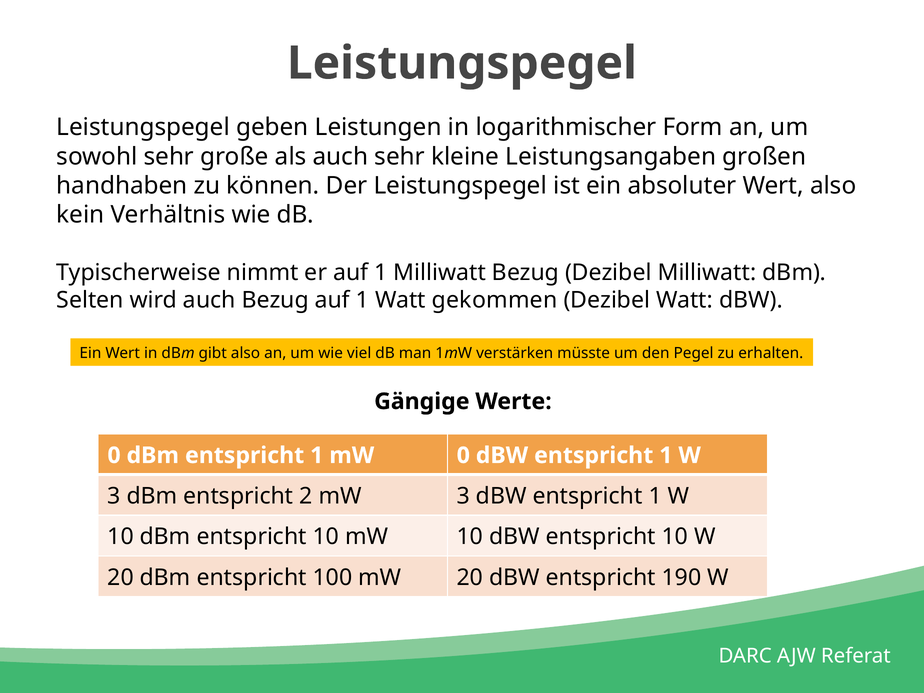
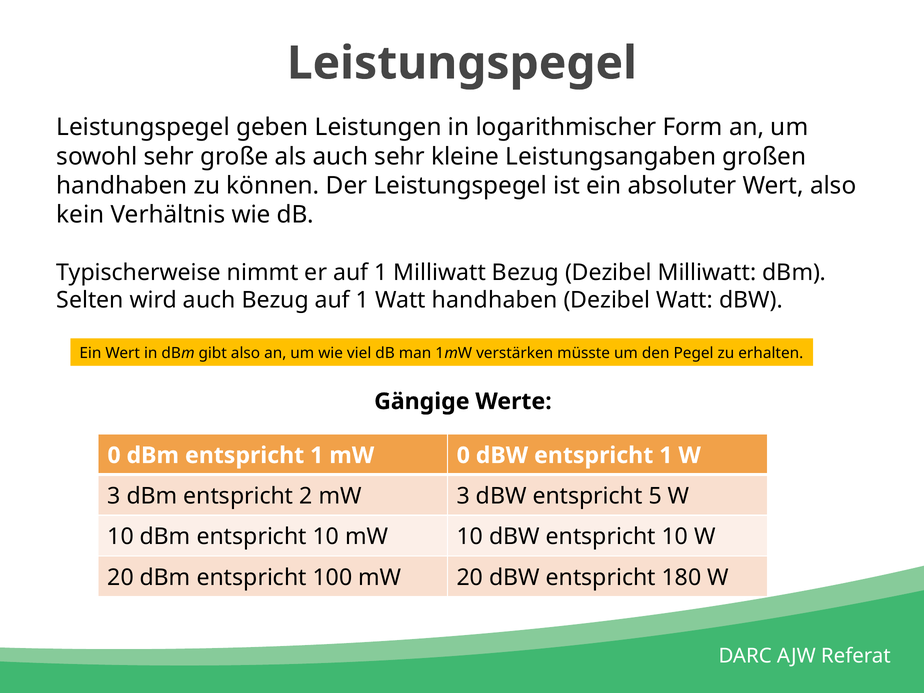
Watt gekommen: gekommen -> handhaben (495, 300)
3 dBW entspricht 1: 1 -> 5 (655, 496)
190: 190 -> 180 (682, 578)
